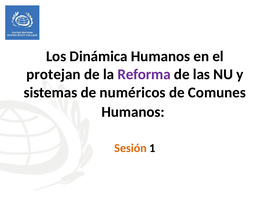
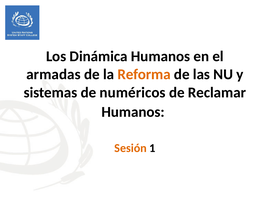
protejan: protejan -> armadas (53, 74)
Reforma colour: purple -> orange (144, 74)
Comunes: Comunes -> Reclamar (217, 92)
